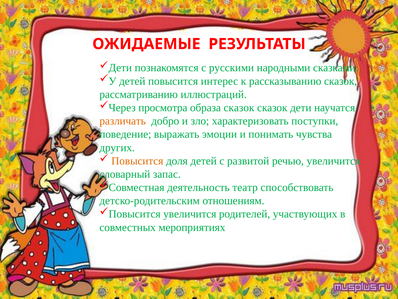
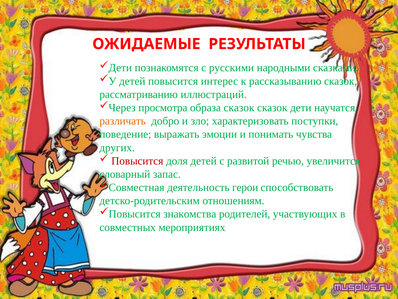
Повысится colour: orange -> red (137, 161)
театр: театр -> герои (245, 187)
увеличится: увеличится -> знакомства (190, 214)
